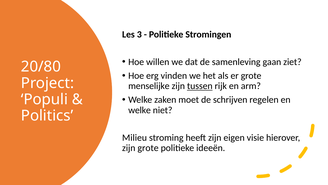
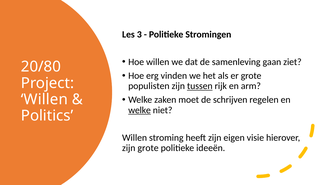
menselijke: menselijke -> populisten (149, 86)
Populi: Populi -> Willen (44, 99)
welke underline: none -> present (140, 110)
Milieu: Milieu -> Willen (135, 137)
